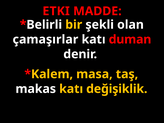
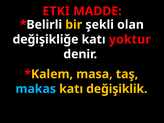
çamaşırlar: çamaşırlar -> değişikliğe (46, 39)
duman: duman -> yoktur (130, 39)
makas colour: white -> light blue (36, 89)
